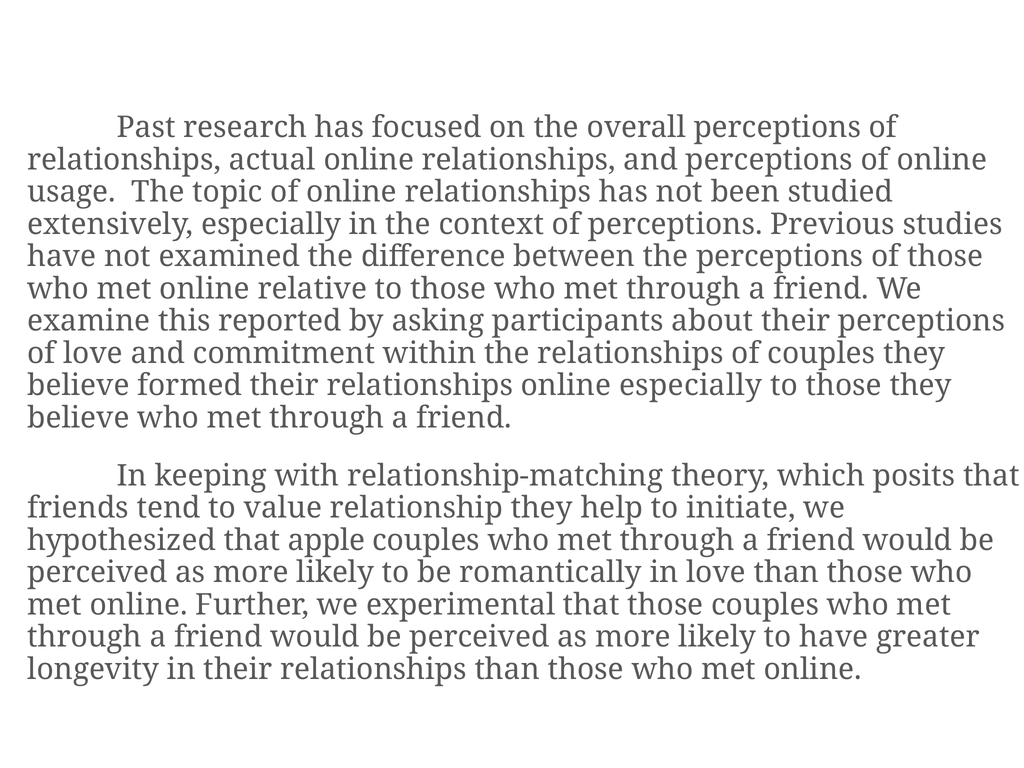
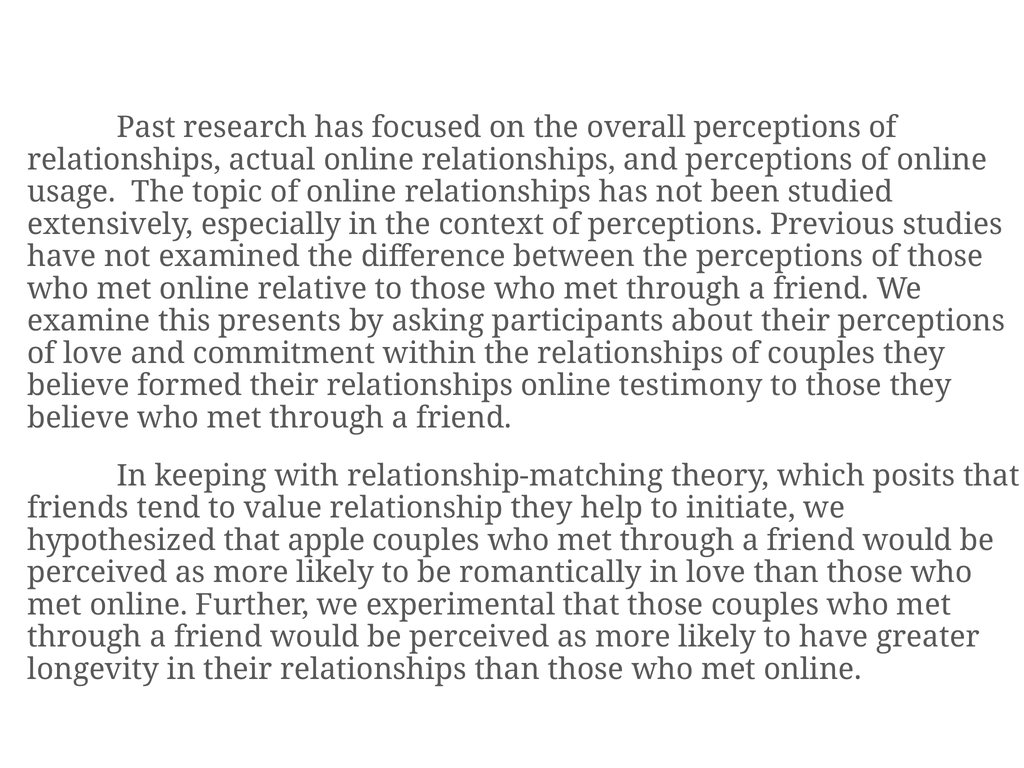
reported: reported -> presents (280, 321)
online especially: especially -> testimony (691, 386)
